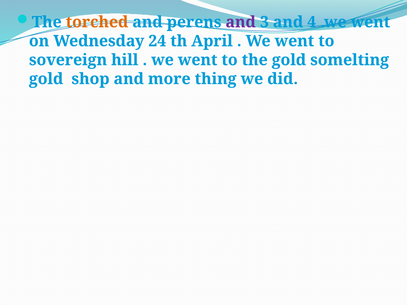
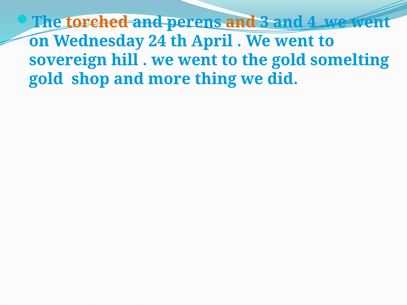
and colour: purple -> orange (241, 22)
